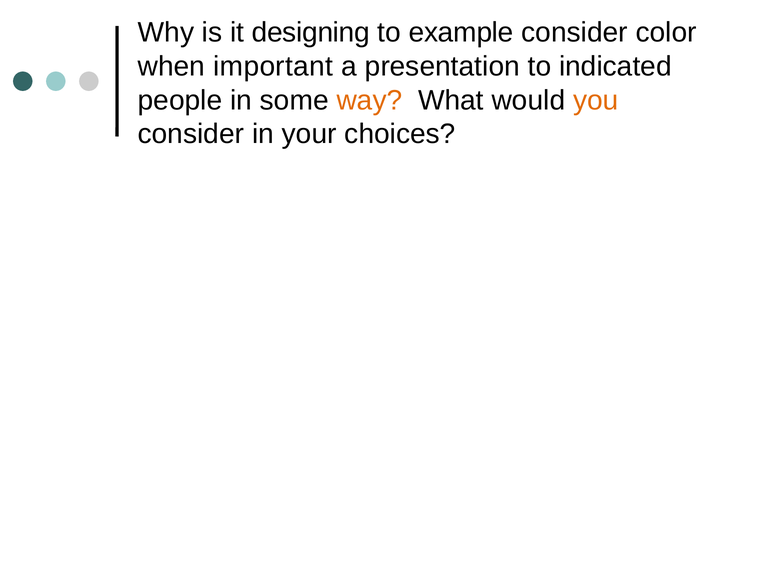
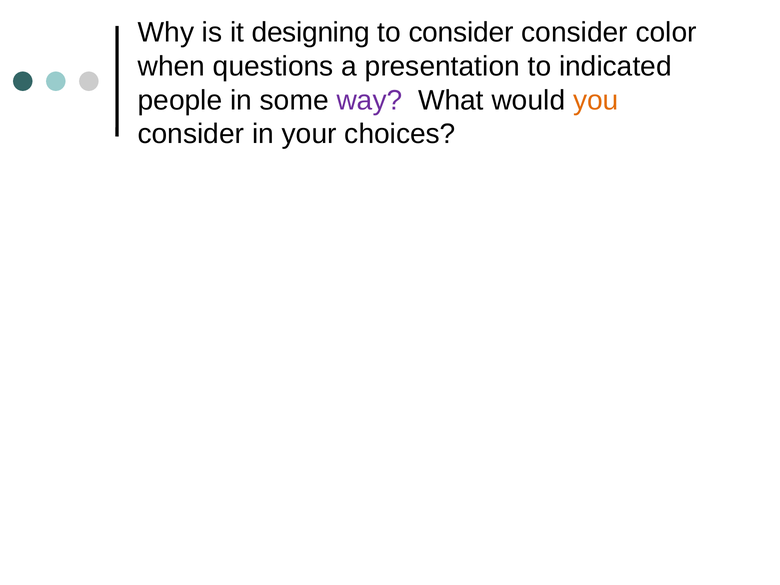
to example: example -> consider (461, 33)
important: important -> questions (273, 66)
way colour: orange -> purple (369, 100)
